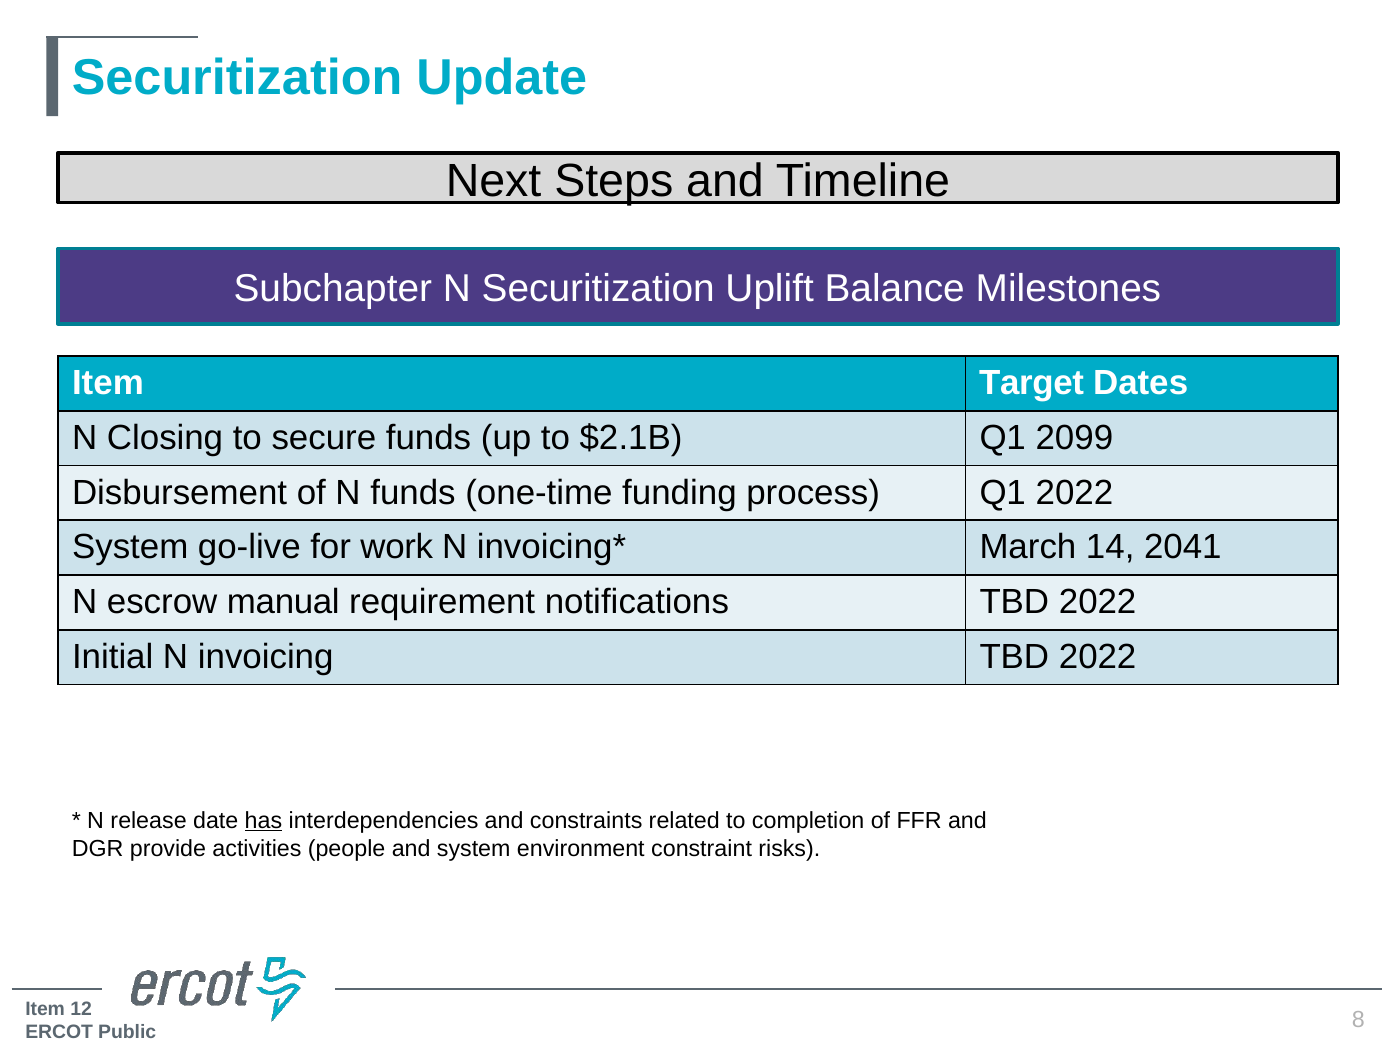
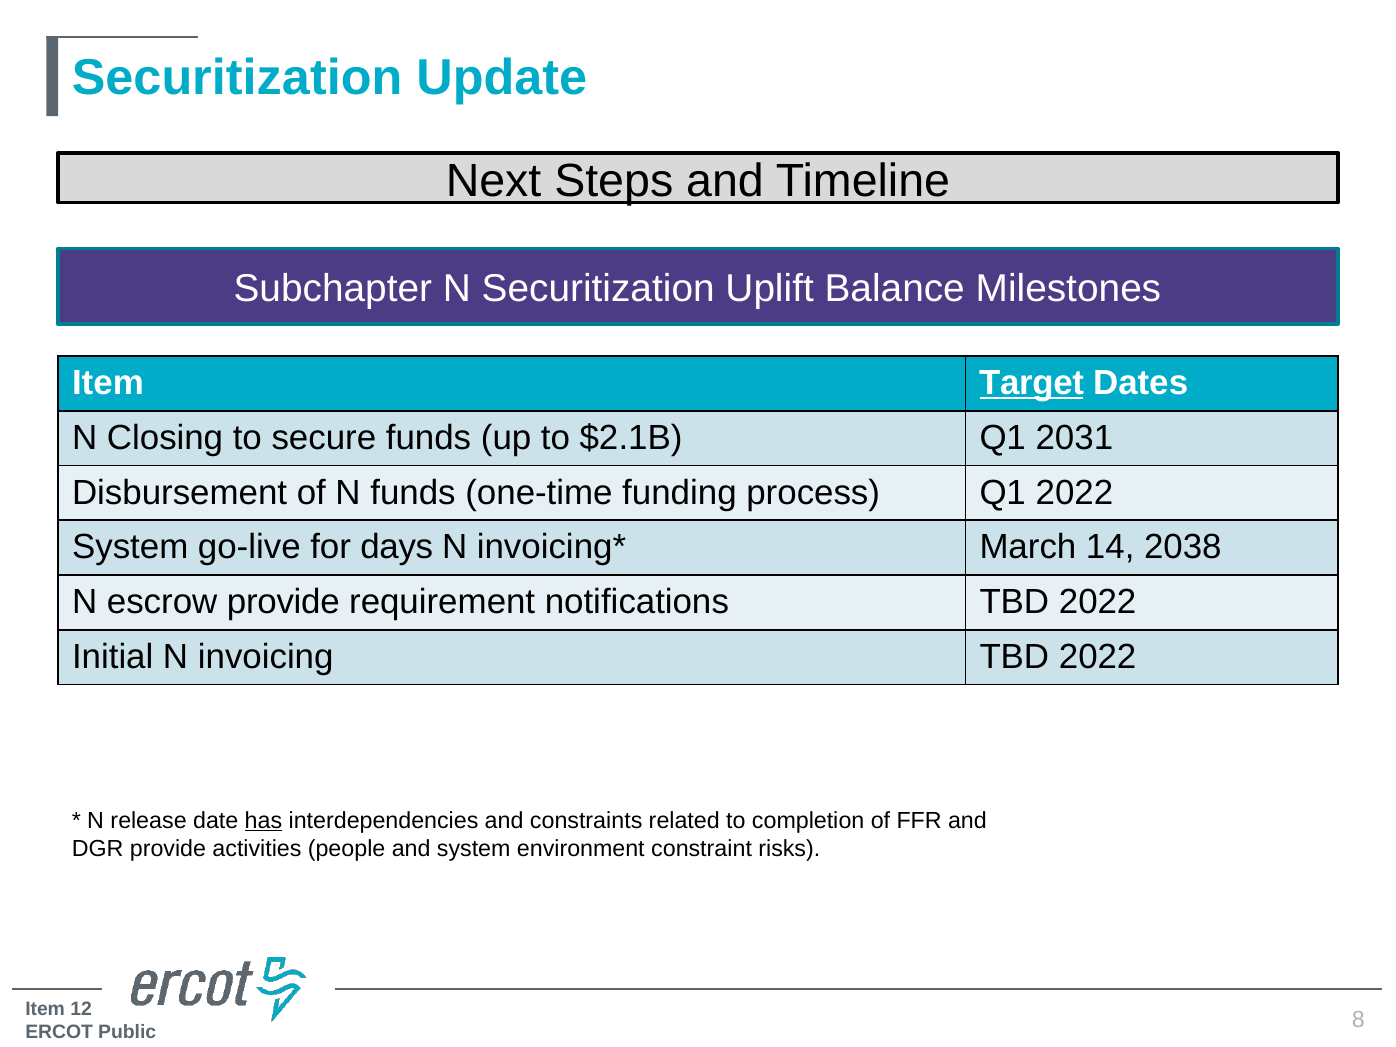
Target underline: none -> present (1032, 383)
2099: 2099 -> 2031 (1074, 438)
work: work -> days (397, 547)
2041: 2041 -> 2038 (1183, 547)
escrow manual: manual -> provide (283, 602)
